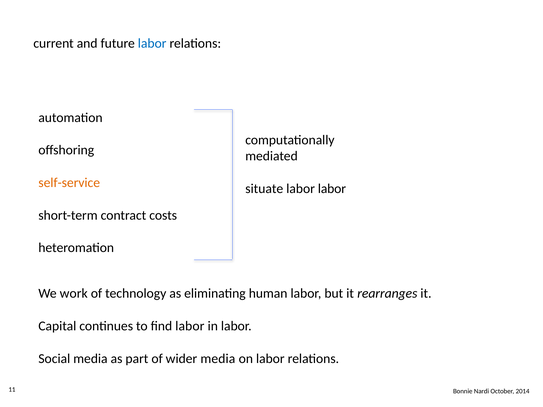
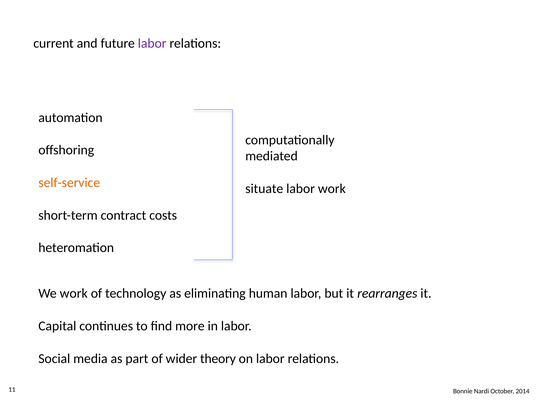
labor colour: blue -> purple (152, 43)
labor labor: labor -> work (332, 189)
find labor: labor -> more (190, 326)
wider media: media -> theory (218, 359)
